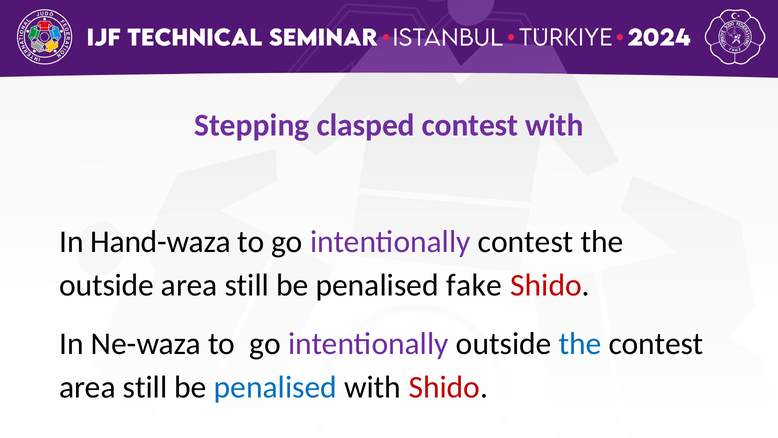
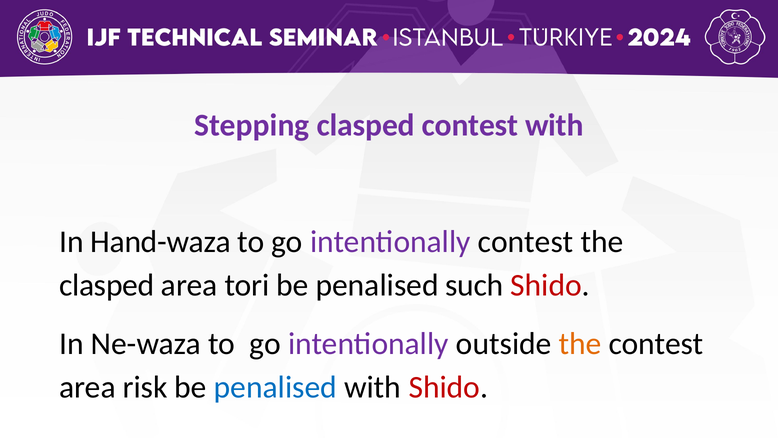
outside: outside -> clasped (107, 285)
still: still -> tori (247, 285)
fake: fake -> such (474, 285)
the colour: blue -> orange (580, 343)
still: still -> risk (145, 387)
